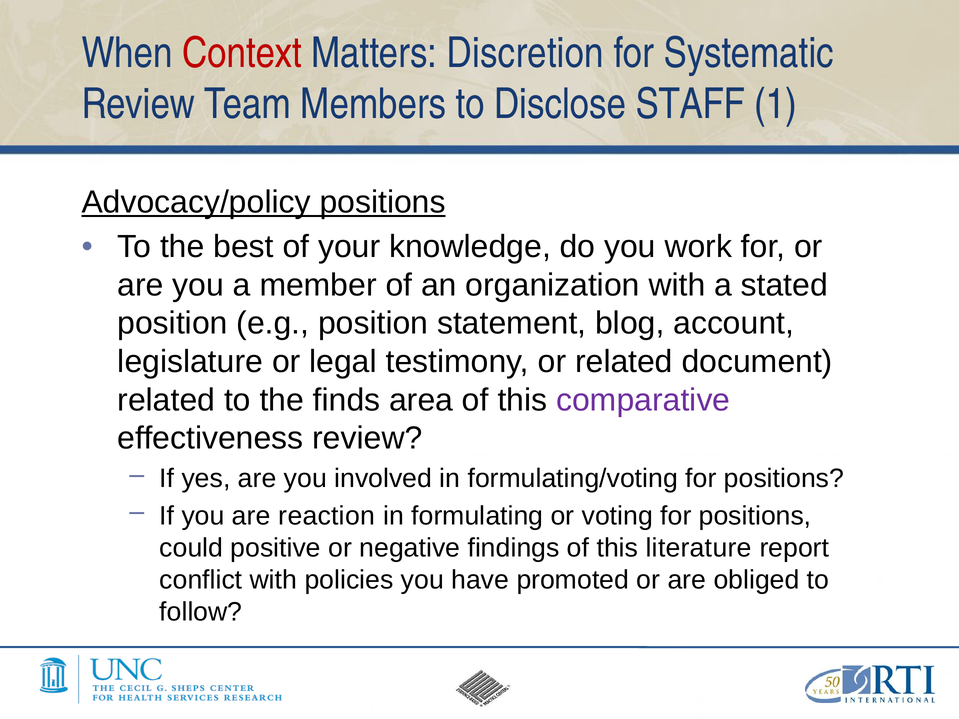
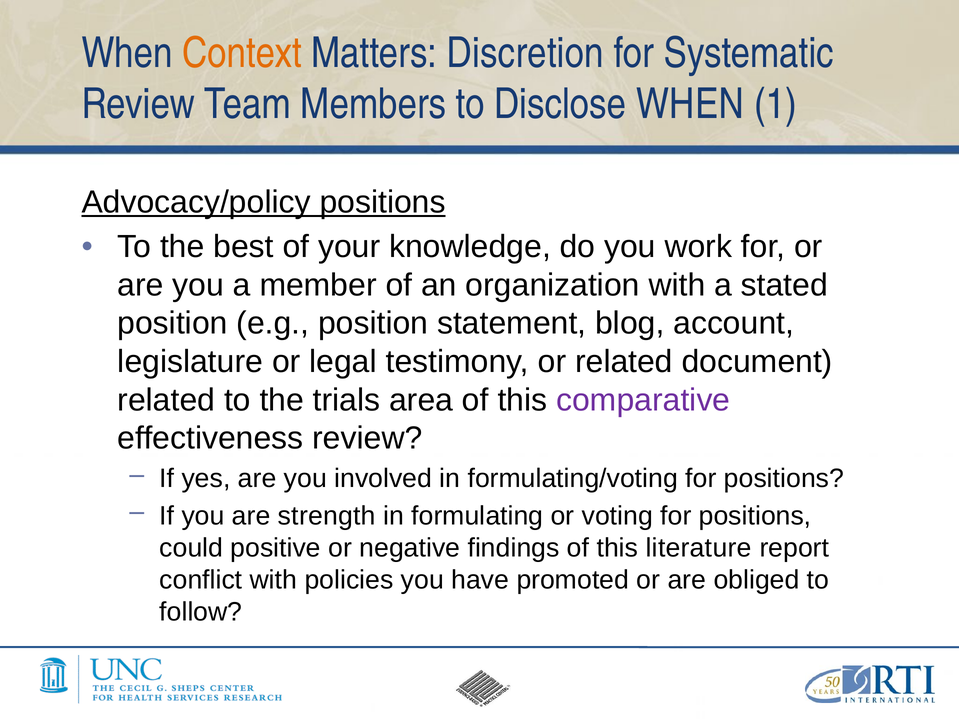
Context colour: red -> orange (242, 53)
Disclose STAFF: STAFF -> WHEN (690, 104)
finds: finds -> trials (347, 400)
reaction: reaction -> strength (327, 516)
